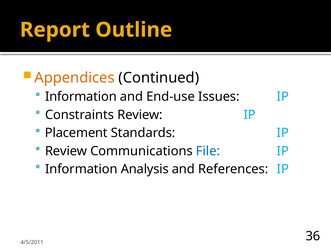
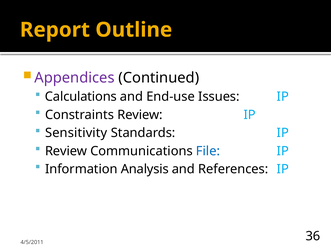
Appendices colour: orange -> purple (74, 77)
Information: Information -> Calculations (81, 96)
Placement: Placement -> Sensitivity (76, 133)
